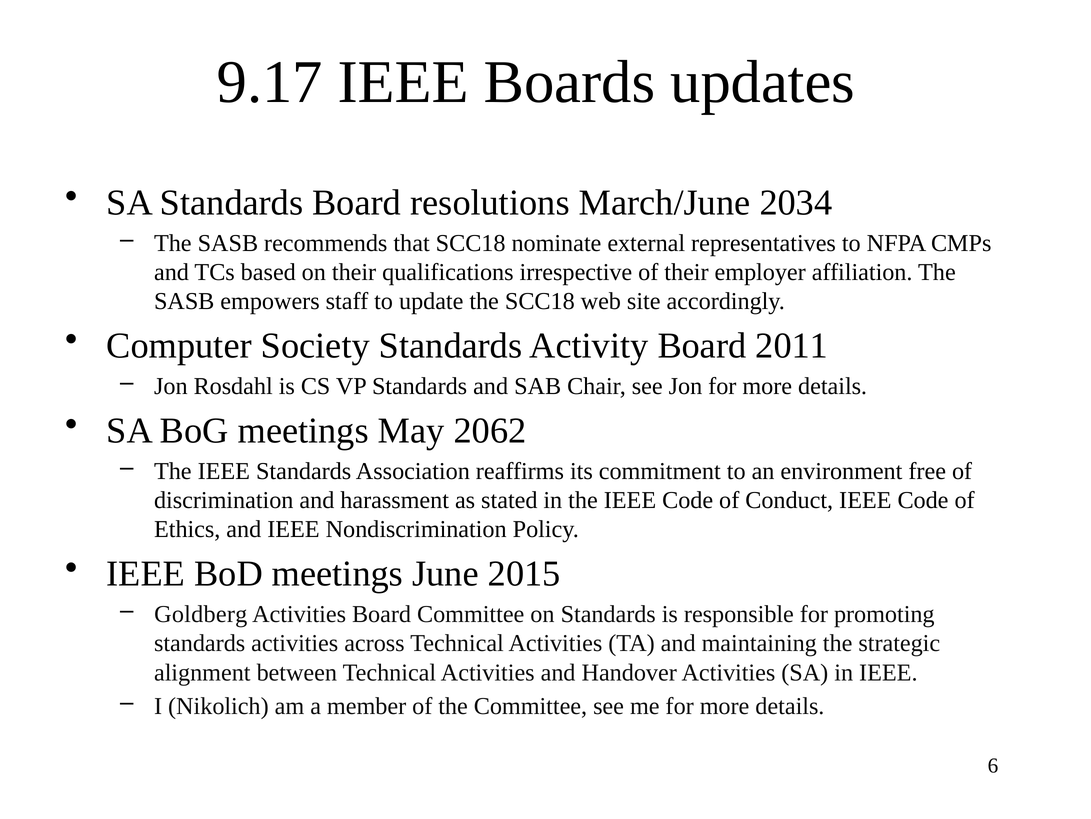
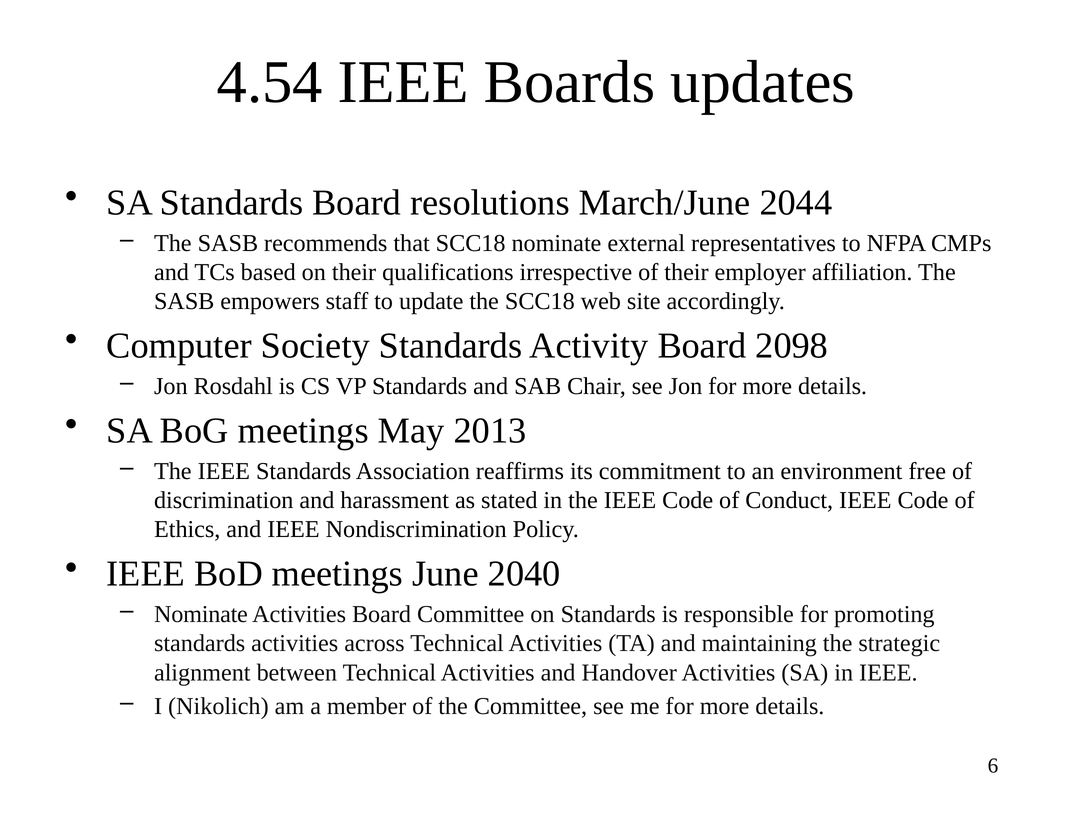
9.17: 9.17 -> 4.54 (270, 82)
2034: 2034 -> 2044 (796, 203)
2011: 2011 -> 2098 (792, 346)
2062: 2062 -> 2013 (490, 430)
2015: 2015 -> 2040 (524, 573)
Goldberg: Goldberg -> Nominate (201, 614)
